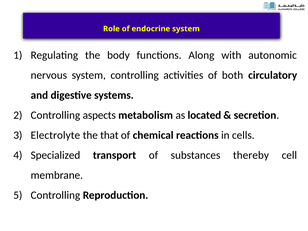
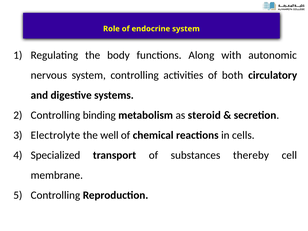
aspects: aspects -> binding (99, 115)
located: located -> steroid (204, 115)
that: that -> well (109, 135)
